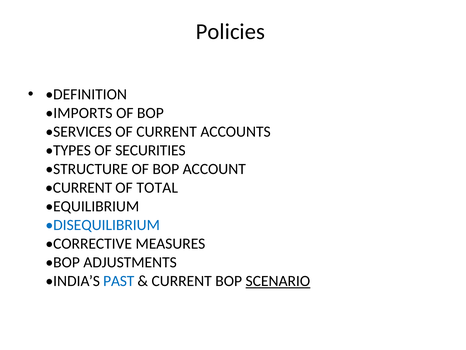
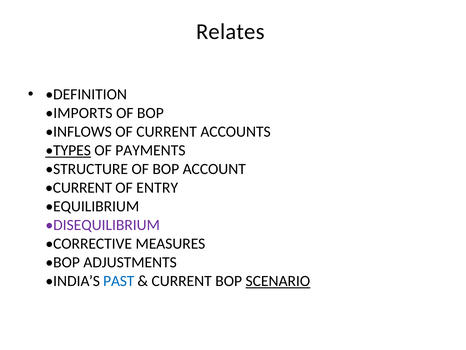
Policies: Policies -> Relates (230, 31)
SERVICES: SERVICES -> INFLOWS (79, 132)
TYPES underline: none -> present (68, 150)
SECURITIES: SECURITIES -> PAYMENTS (150, 150)
TOTAL: TOTAL -> ENTRY (157, 187)
DISEQUILIBRIUM colour: blue -> purple (103, 225)
